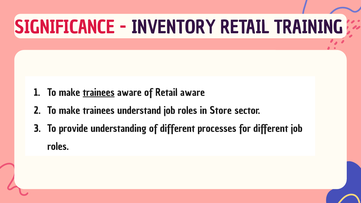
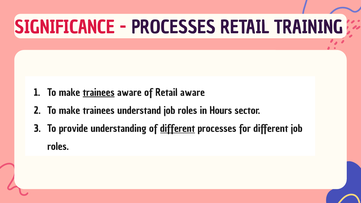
INVENTORY: INVENTORY -> PROCESSES (174, 27)
Store: Store -> Hours (221, 111)
different underline: none -> present (178, 129)
